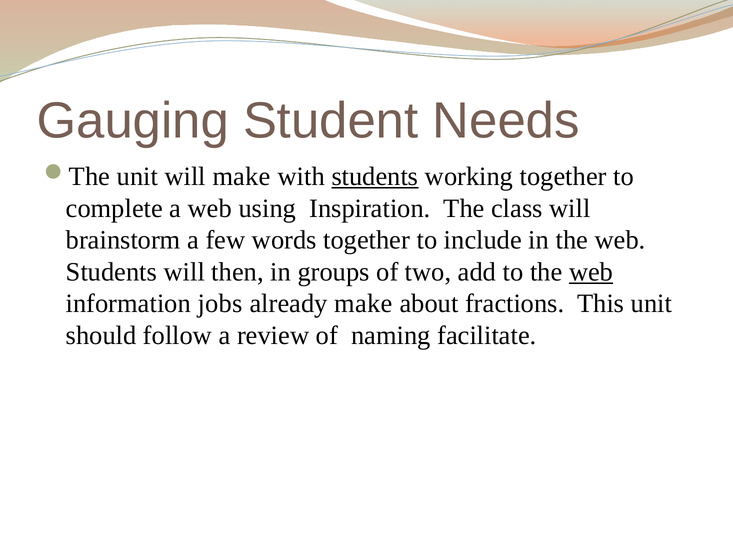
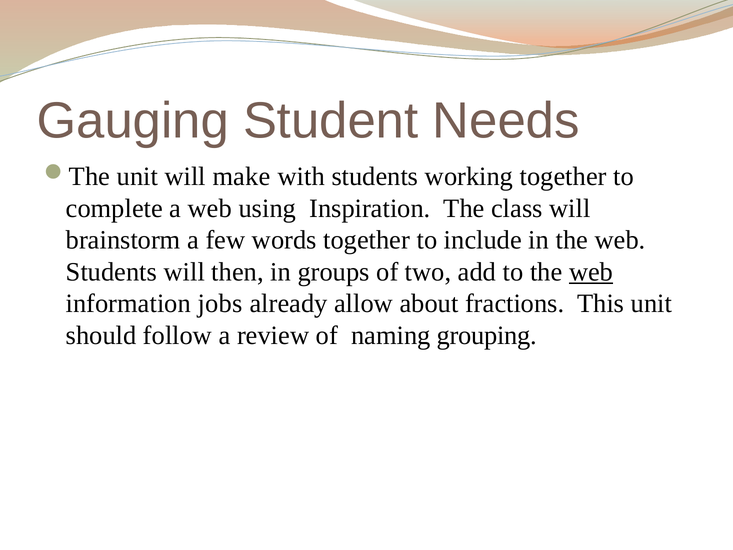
students underline: present -> none (375, 176)
already make: make -> allow (364, 303)
facilitate: facilitate -> grouping (487, 335)
